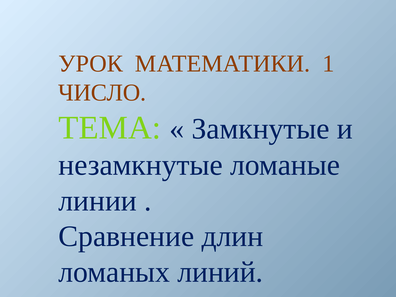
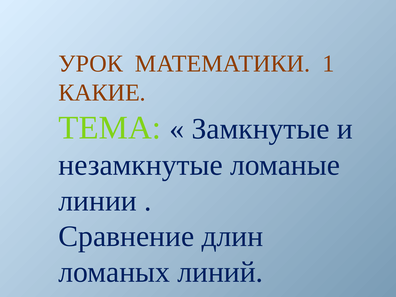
ЧИСЛО: ЧИСЛО -> КАКИЕ (102, 93)
